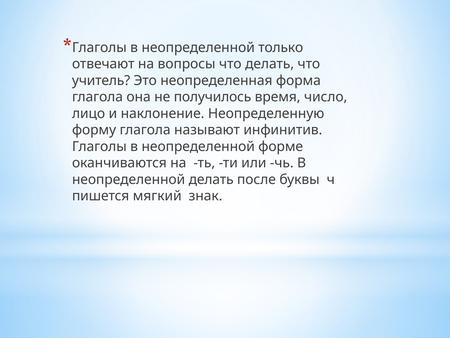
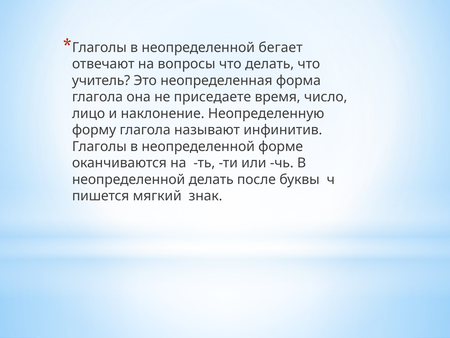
только: только -> бегает (281, 47)
получилось: получилось -> приседаете (212, 97)
